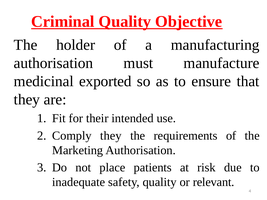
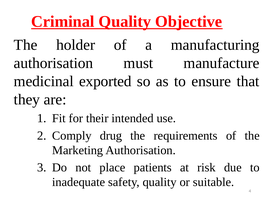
Comply they: they -> drug (111, 136)
relevant: relevant -> suitable (214, 182)
